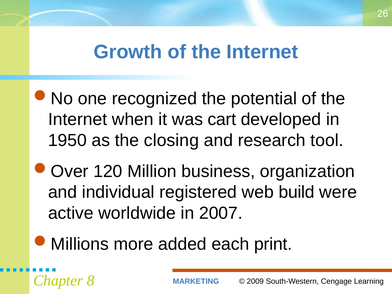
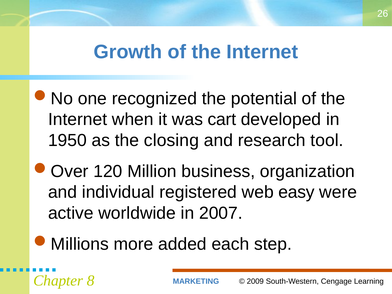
build: build -> easy (297, 192)
print: print -> step (273, 244)
